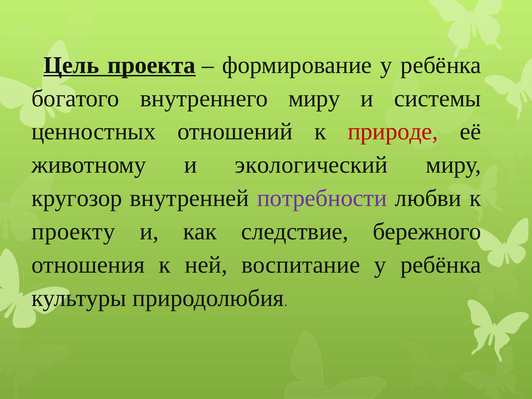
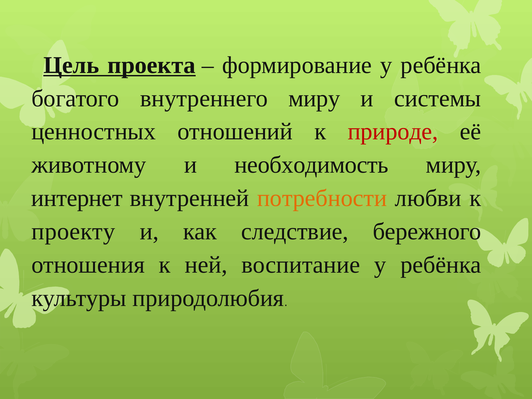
экологический: экологический -> необходимость (312, 165)
кругозор: кругозор -> интернет (77, 198)
потребности colour: purple -> orange (322, 198)
